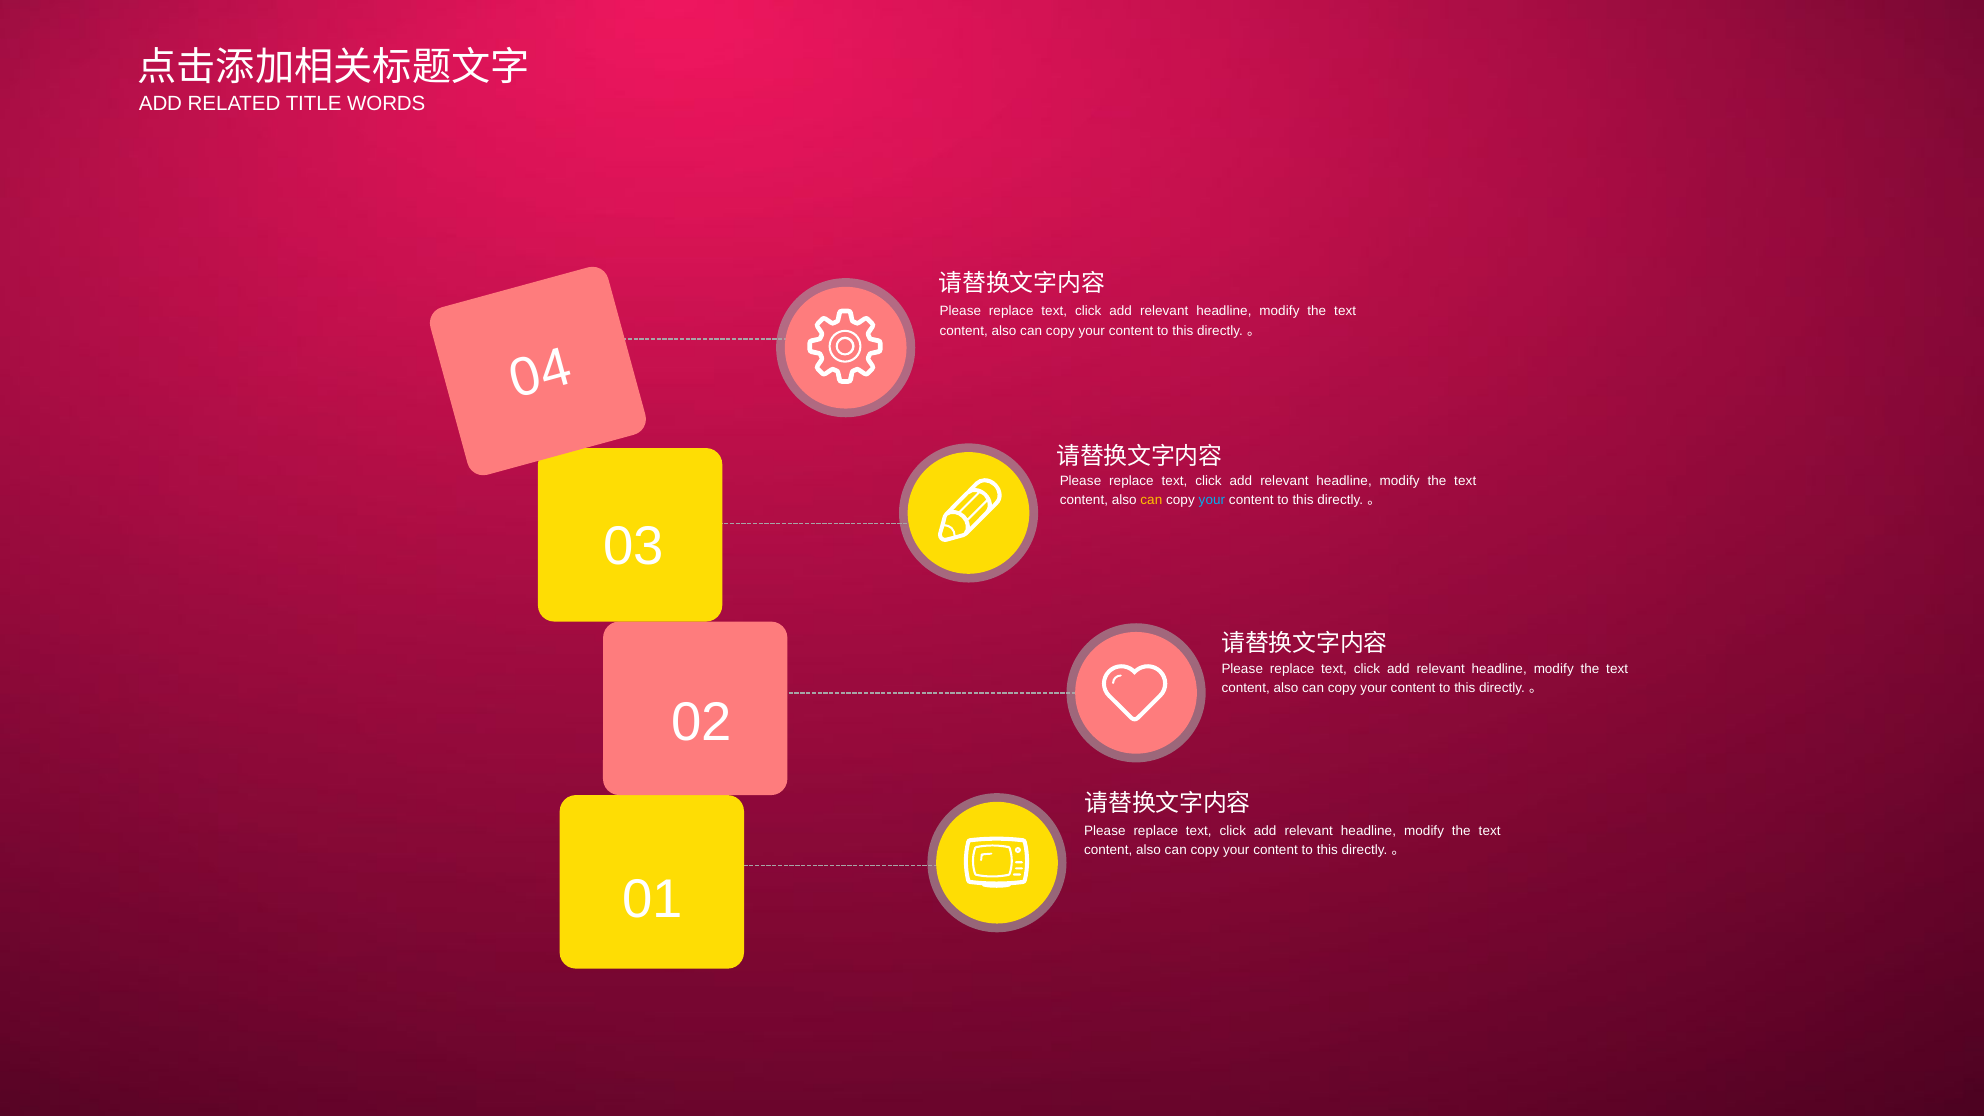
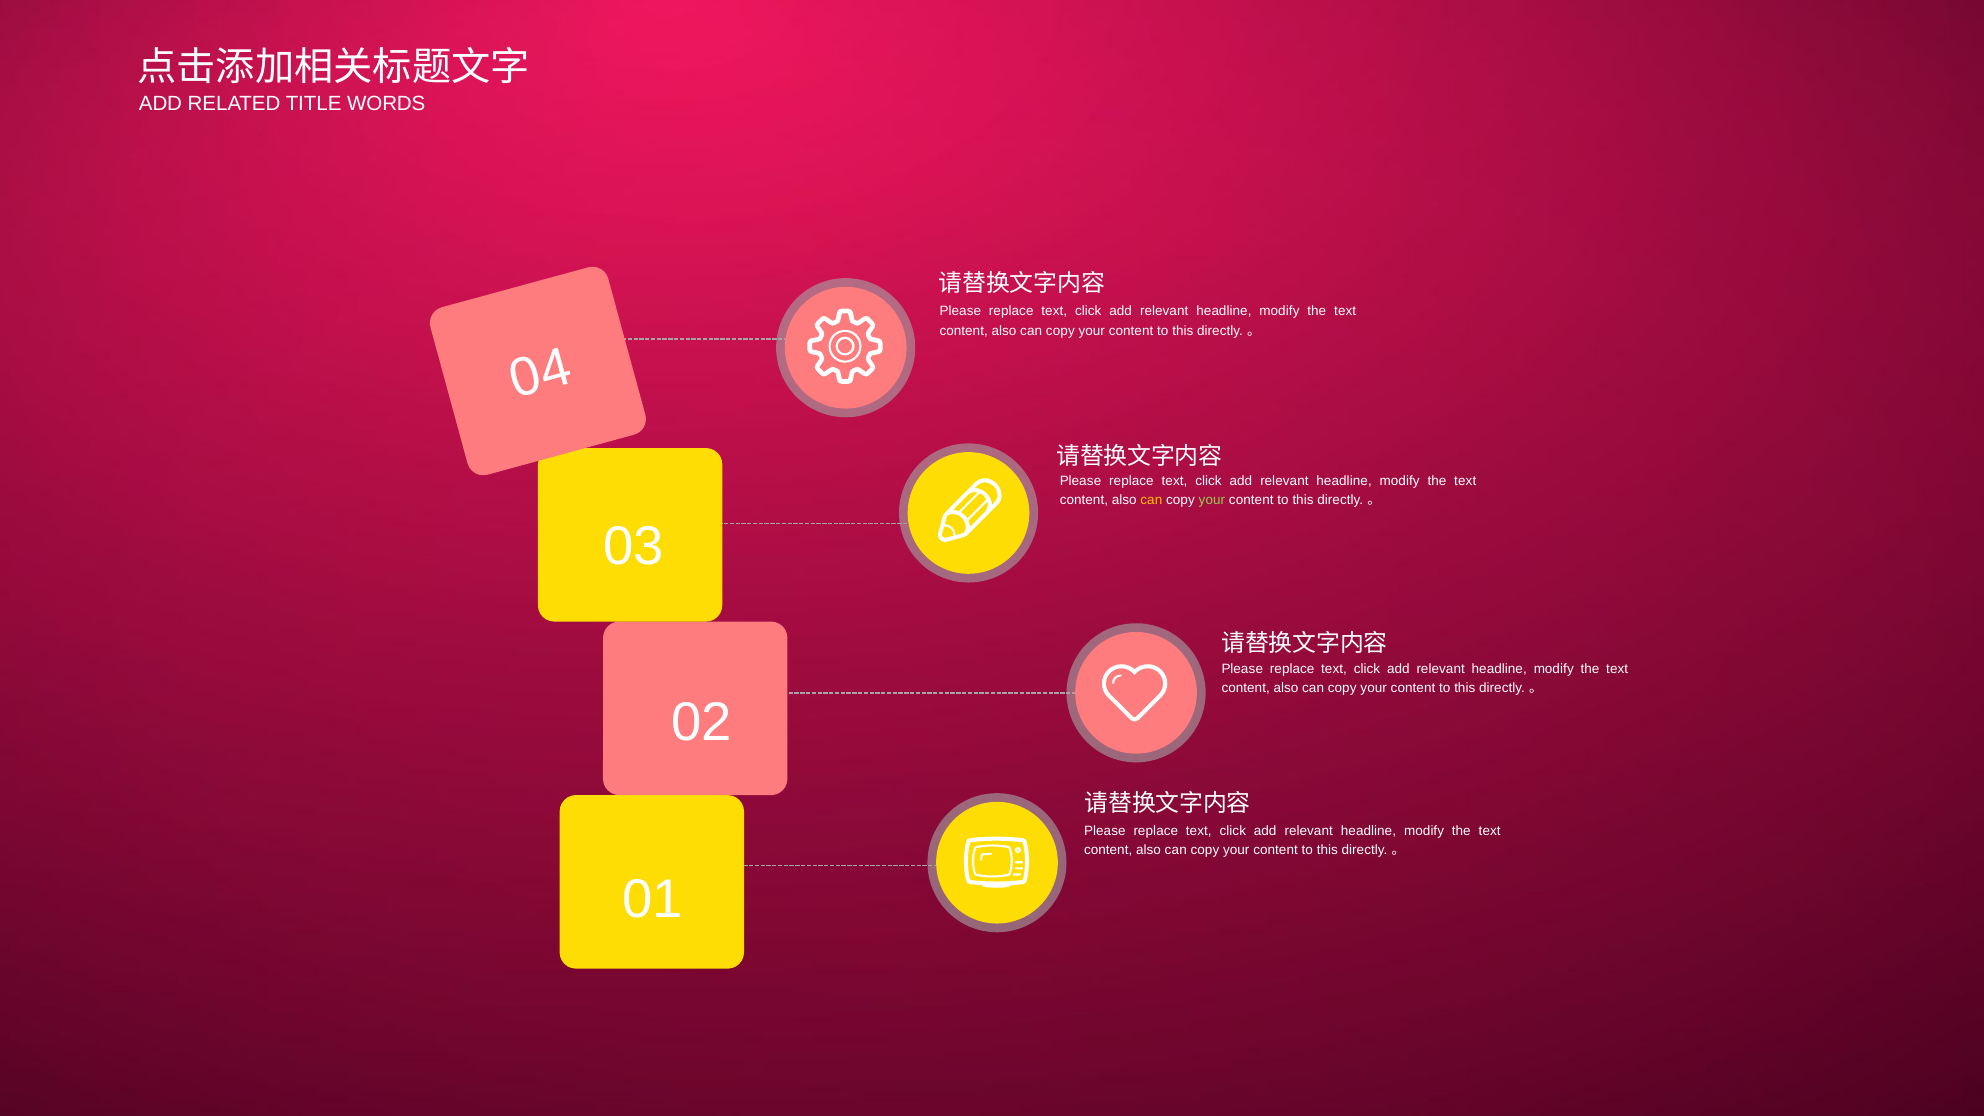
your colour: light blue -> light green (1212, 500)
